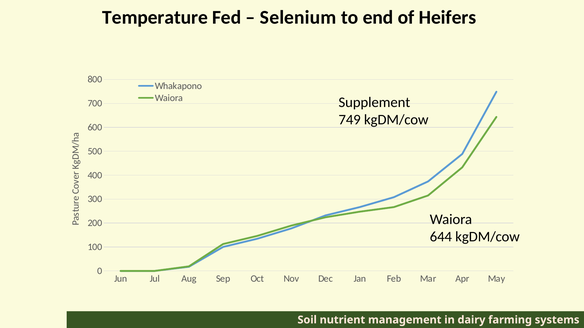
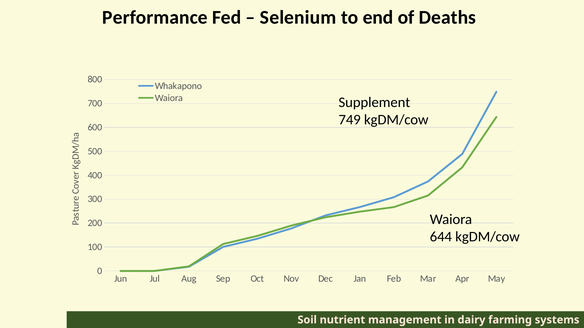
Temperature: Temperature -> Performance (155, 17)
Heifers: Heifers -> Deaths (447, 17)
